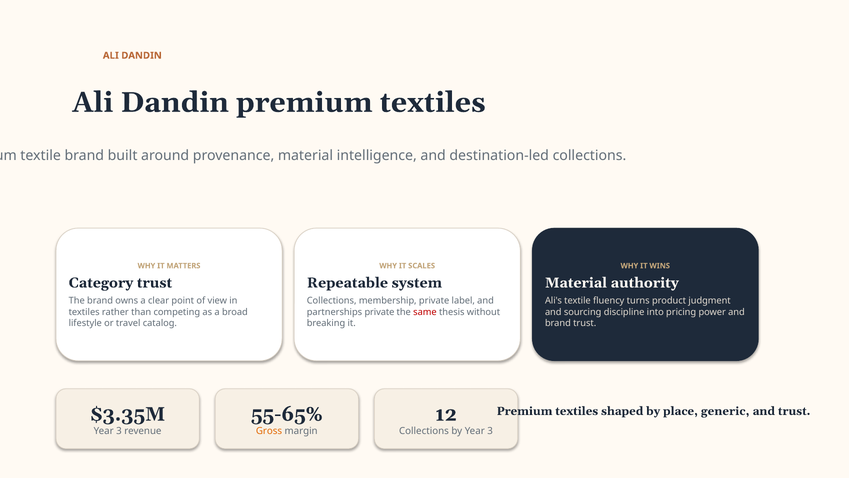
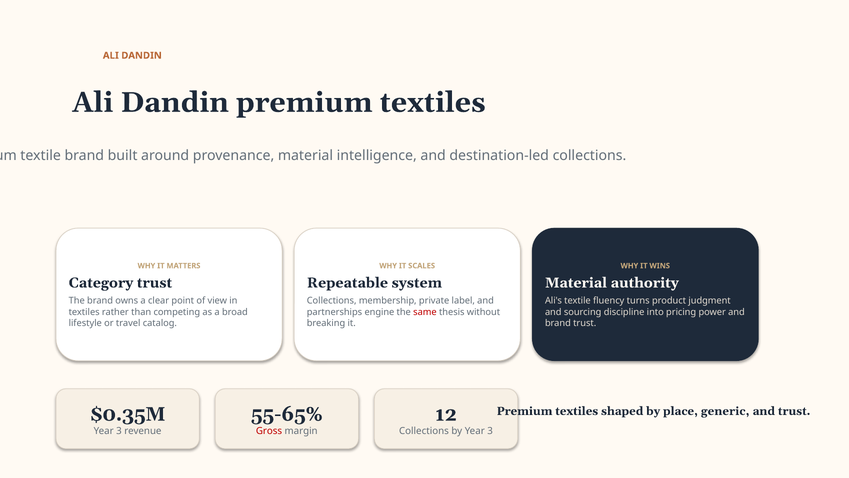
partnerships private: private -> engine (379, 312)
$3.35M: $3.35M -> $0.35M (128, 414)
Gross colour: orange -> red (269, 431)
